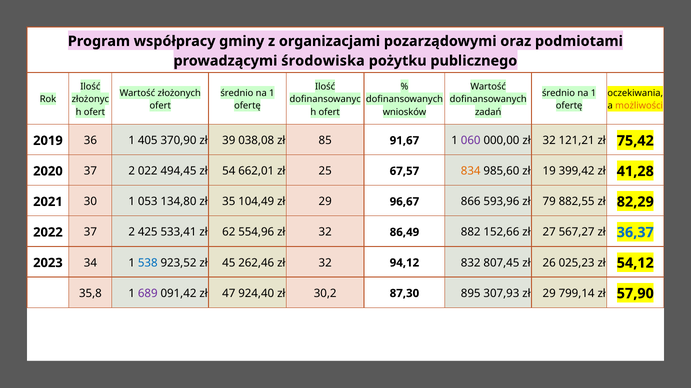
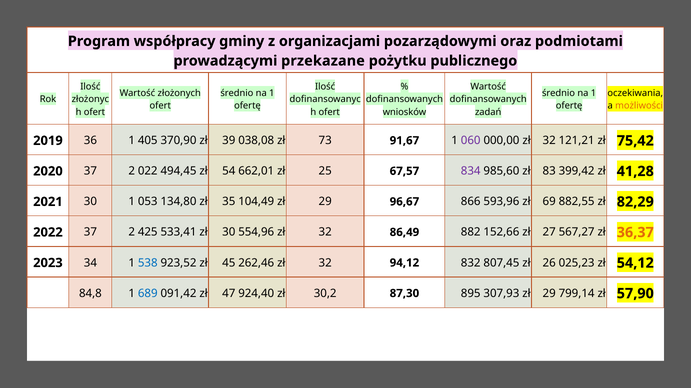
środowiska: środowiska -> przekazane (323, 61)
85: 85 -> 73 (325, 141)
834 colour: orange -> purple (471, 171)
19: 19 -> 83 (549, 171)
79: 79 -> 69 (549, 202)
zł 62: 62 -> 30 (229, 233)
36,37 colour: blue -> orange (635, 233)
35,8: 35,8 -> 84,8 (90, 294)
689 colour: purple -> blue (148, 294)
